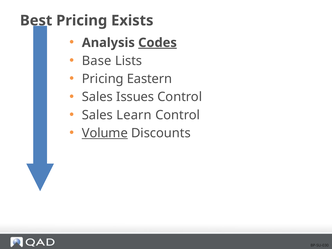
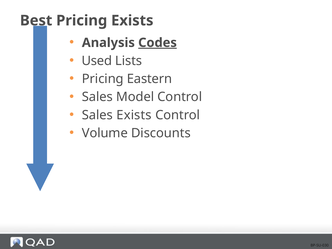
Base: Base -> Used (97, 61)
Issues: Issues -> Model (135, 97)
Sales Learn: Learn -> Exists (134, 115)
Volume underline: present -> none (105, 133)
